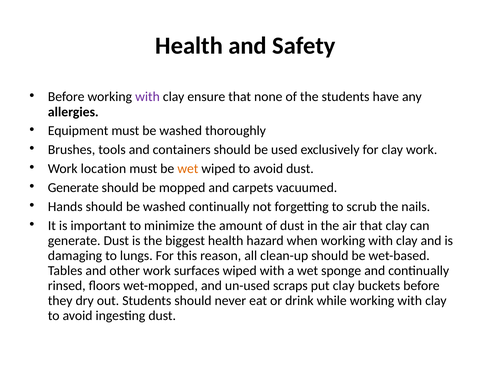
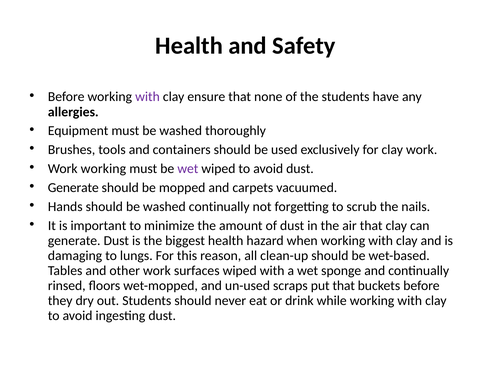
Work location: location -> working (103, 169)
wet colour: orange -> purple (188, 169)
put clay: clay -> that (344, 286)
